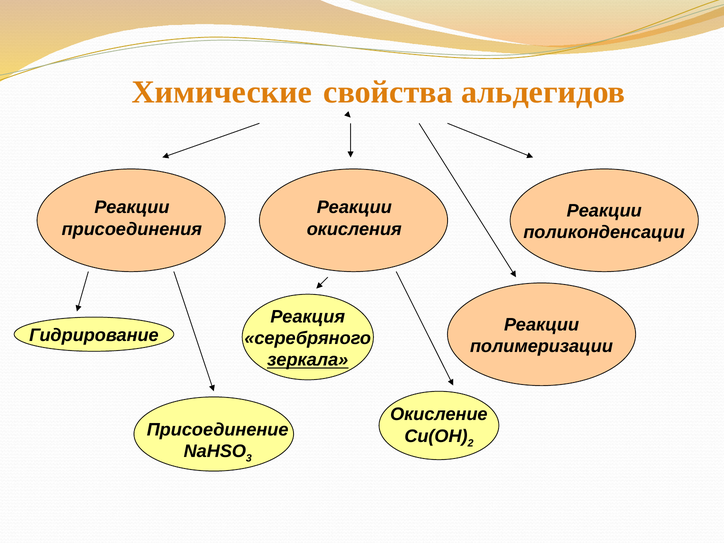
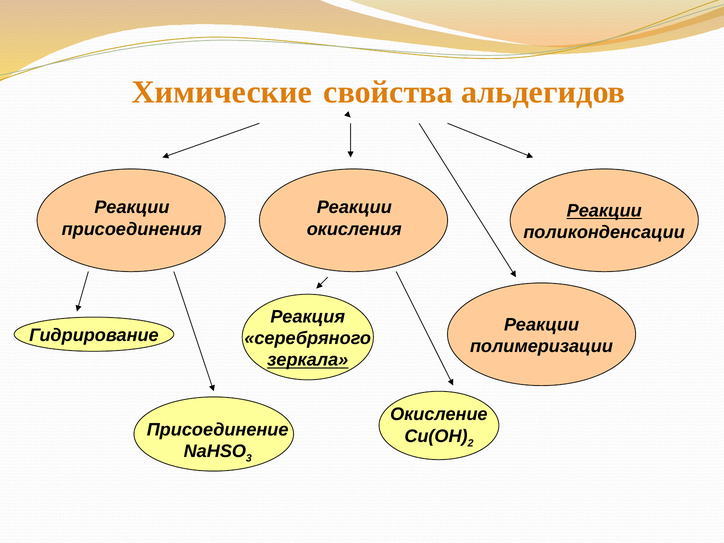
Реакции underline: none -> present (604, 211)
